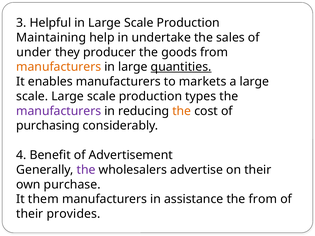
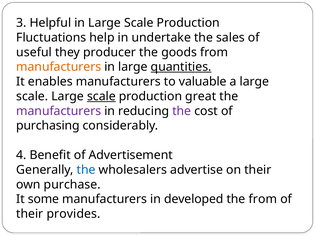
Maintaining: Maintaining -> Fluctuations (51, 38)
under: under -> useful (34, 52)
markets: markets -> valuable (203, 82)
scale underline: none -> present (101, 96)
types: types -> great (201, 96)
the colour: orange -> purple (182, 111)
the colour: purple -> blue (86, 170)
them: them -> some (43, 199)
assistance: assistance -> developed (194, 199)
